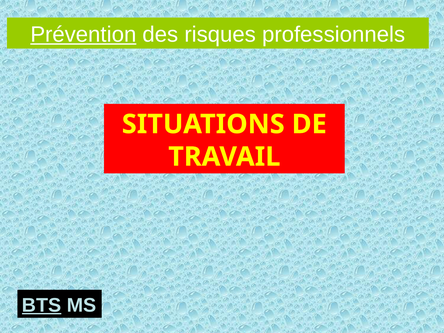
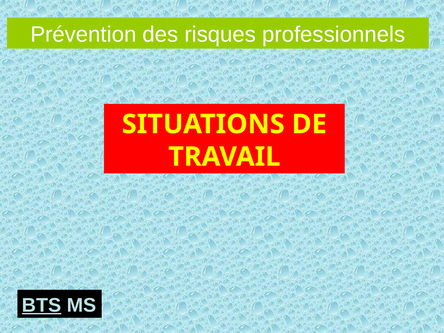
Prévention underline: present -> none (83, 35)
